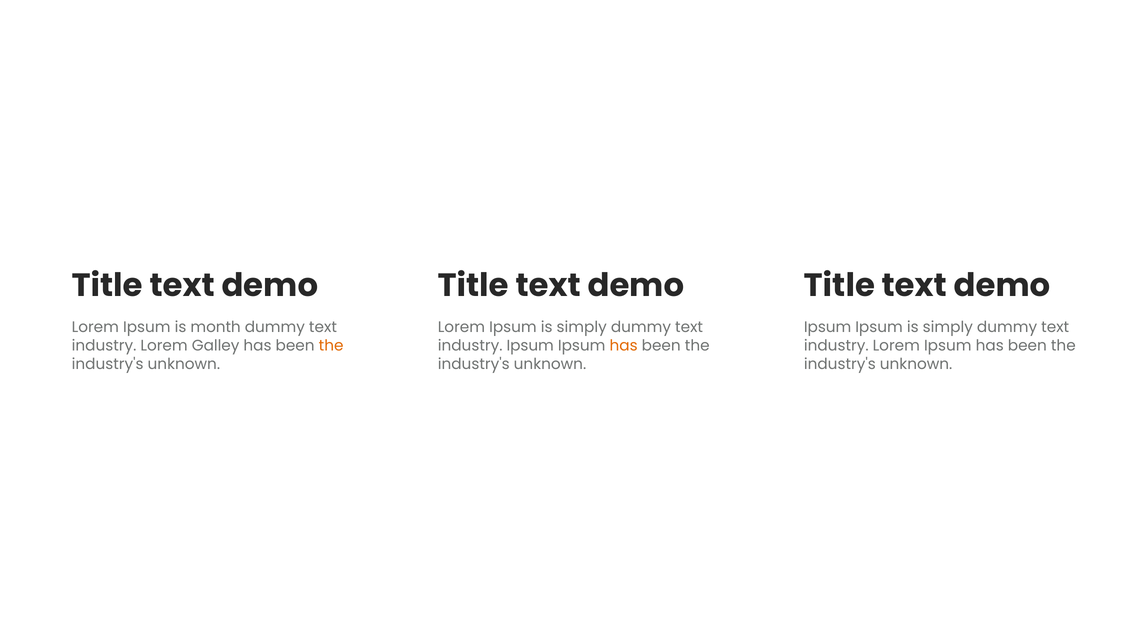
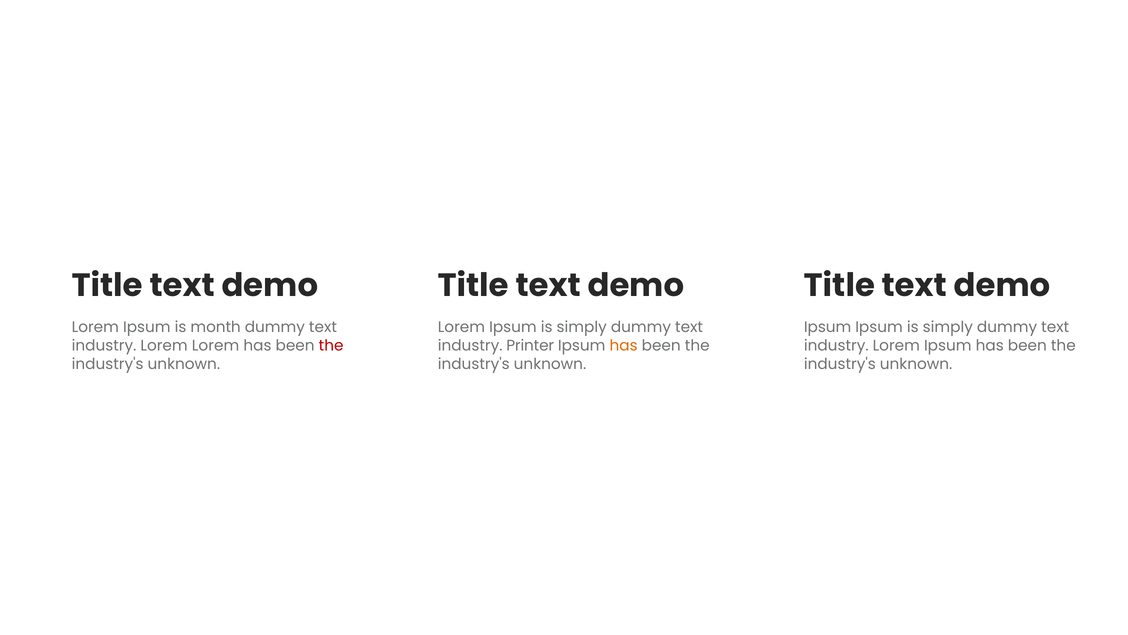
Lorem Galley: Galley -> Lorem (216, 345)
the colour: orange -> red (331, 345)
industry Ipsum: Ipsum -> Printer (530, 345)
